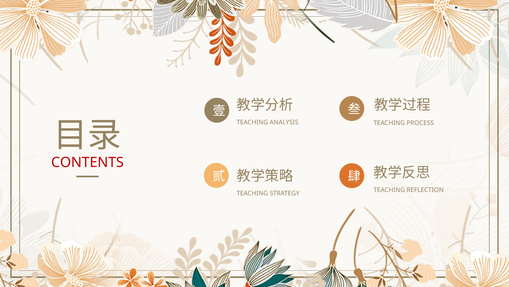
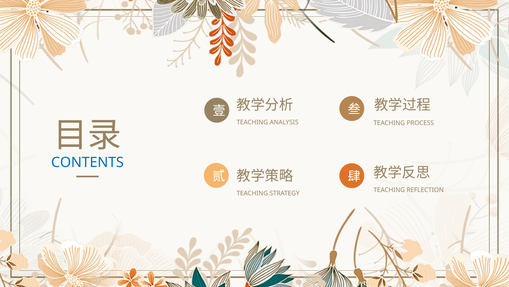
CONTENTS colour: red -> blue (87, 162)
